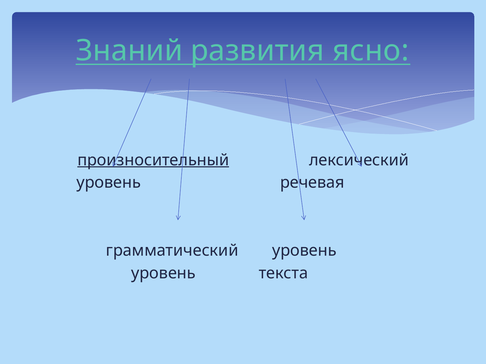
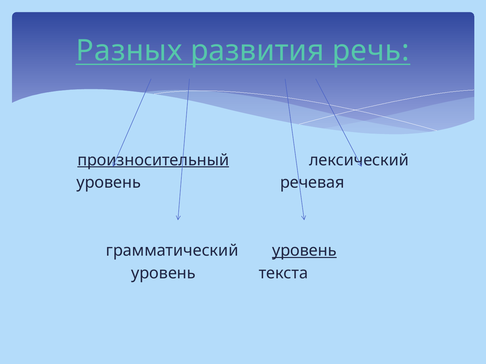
Знаний: Знаний -> Разных (129, 51)
ясно: ясно -> речь (371, 51)
уровень underline: none -> present (304, 251)
